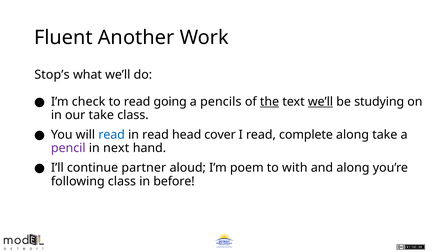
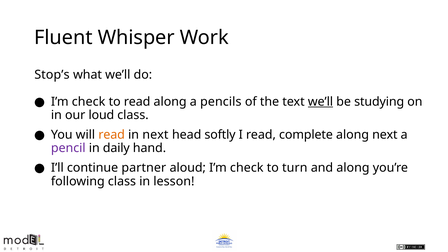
Another: Another -> Whisper (136, 38)
read going: going -> along (170, 102)
the underline: present -> none (270, 102)
our take: take -> loud (101, 115)
read colour: blue -> orange (112, 135)
in read: read -> next (155, 135)
cover: cover -> softly (220, 135)
along take: take -> next (385, 135)
next: next -> daily (116, 148)
aloud I’m poem: poem -> check (247, 168)
with: with -> turn (295, 168)
before: before -> lesson (174, 181)
